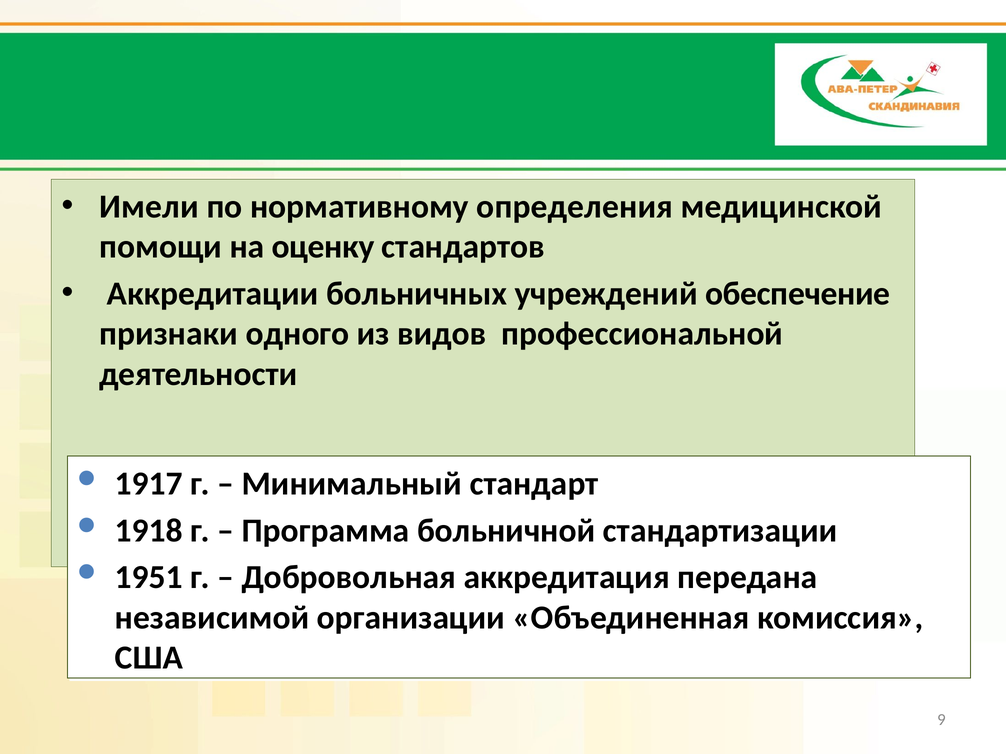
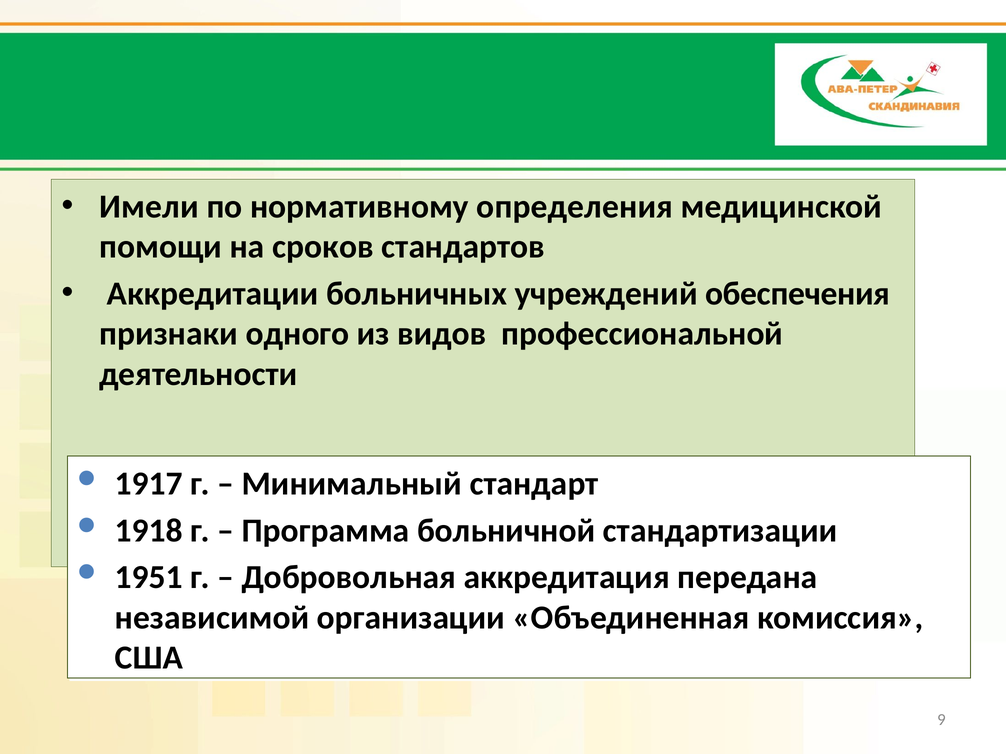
оценку: оценку -> сроков (323, 247)
обеспечение: обеспечение -> обеспечения (798, 294)
